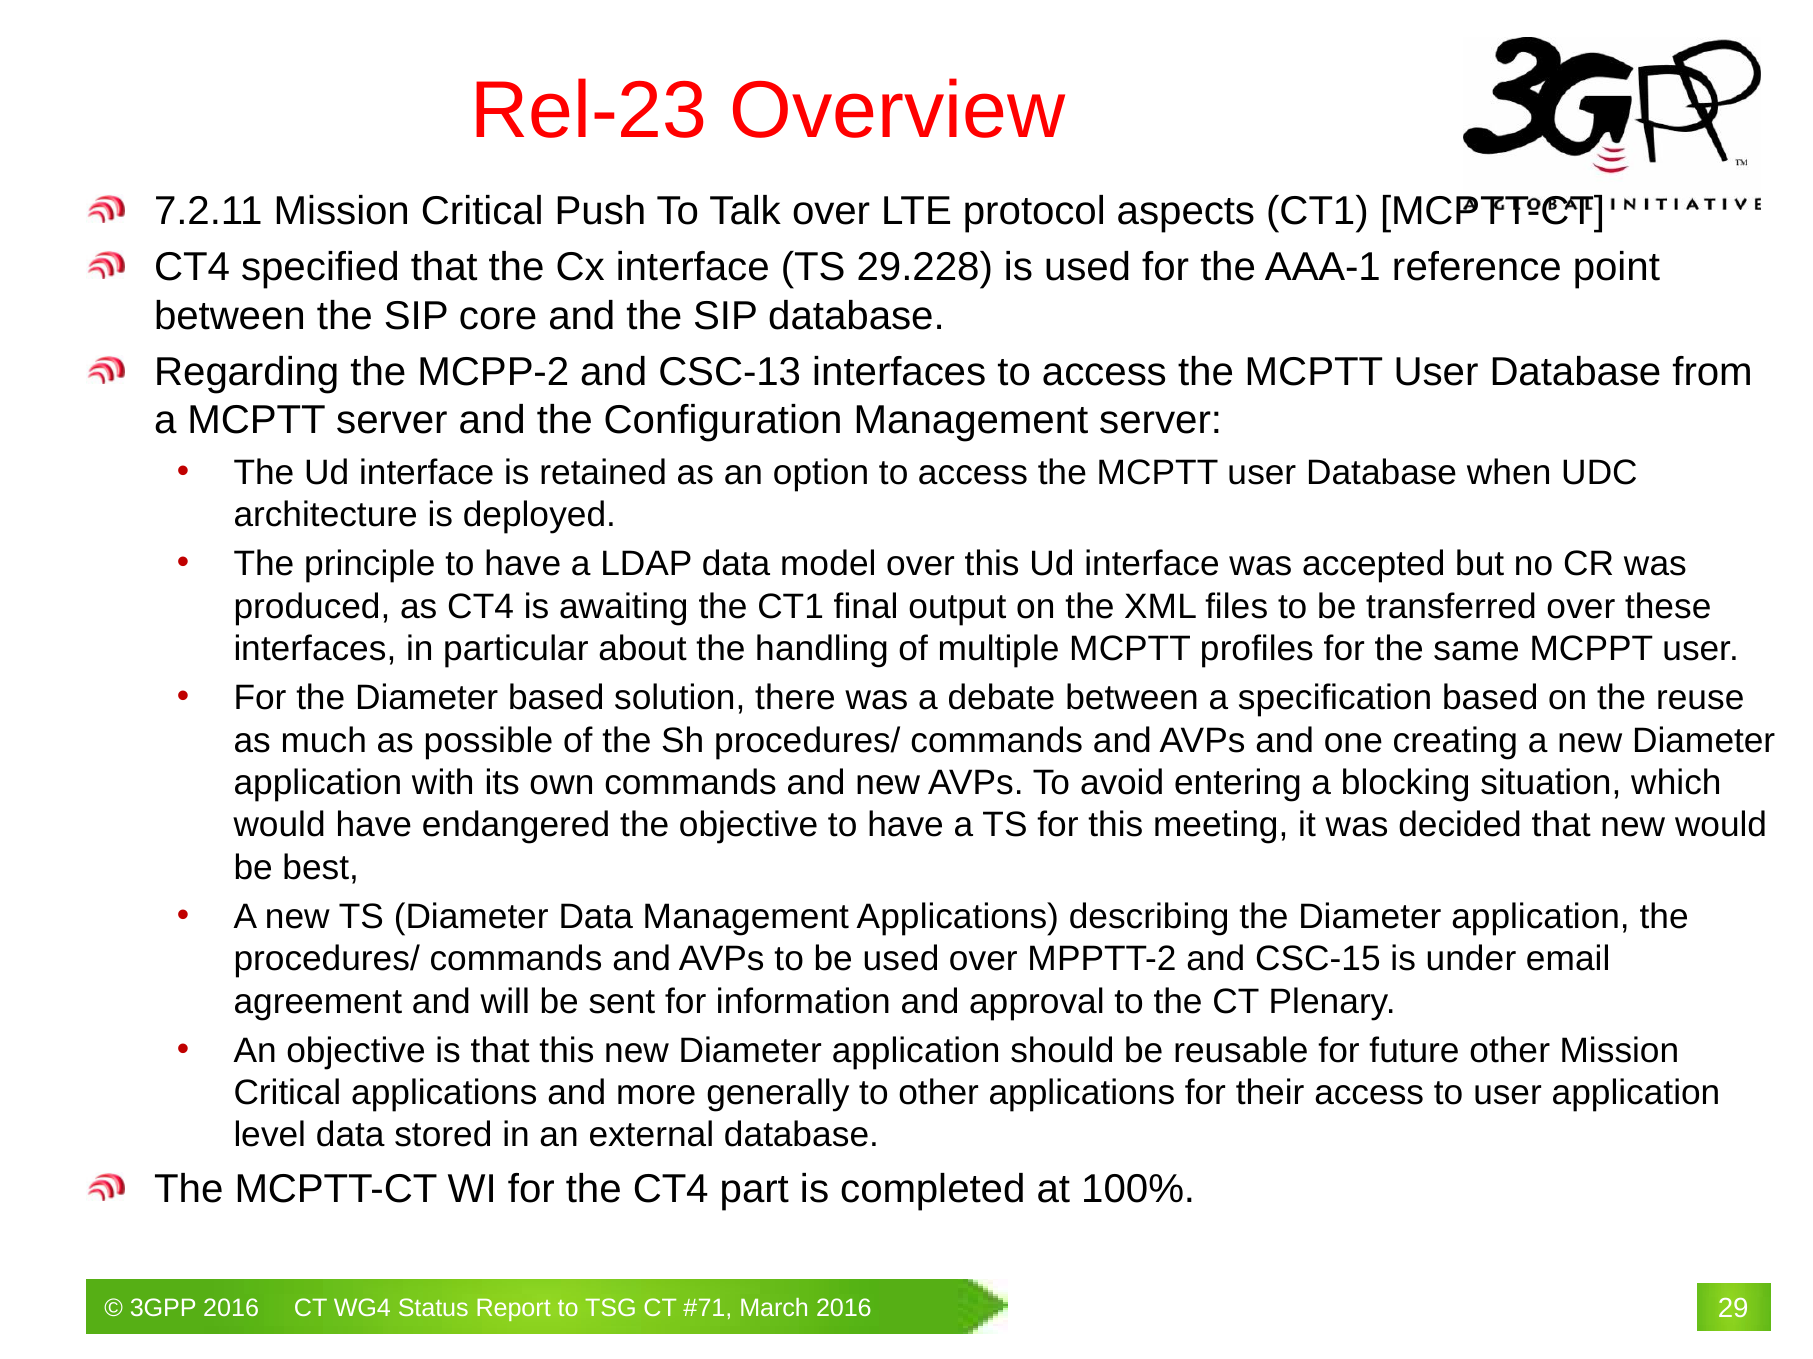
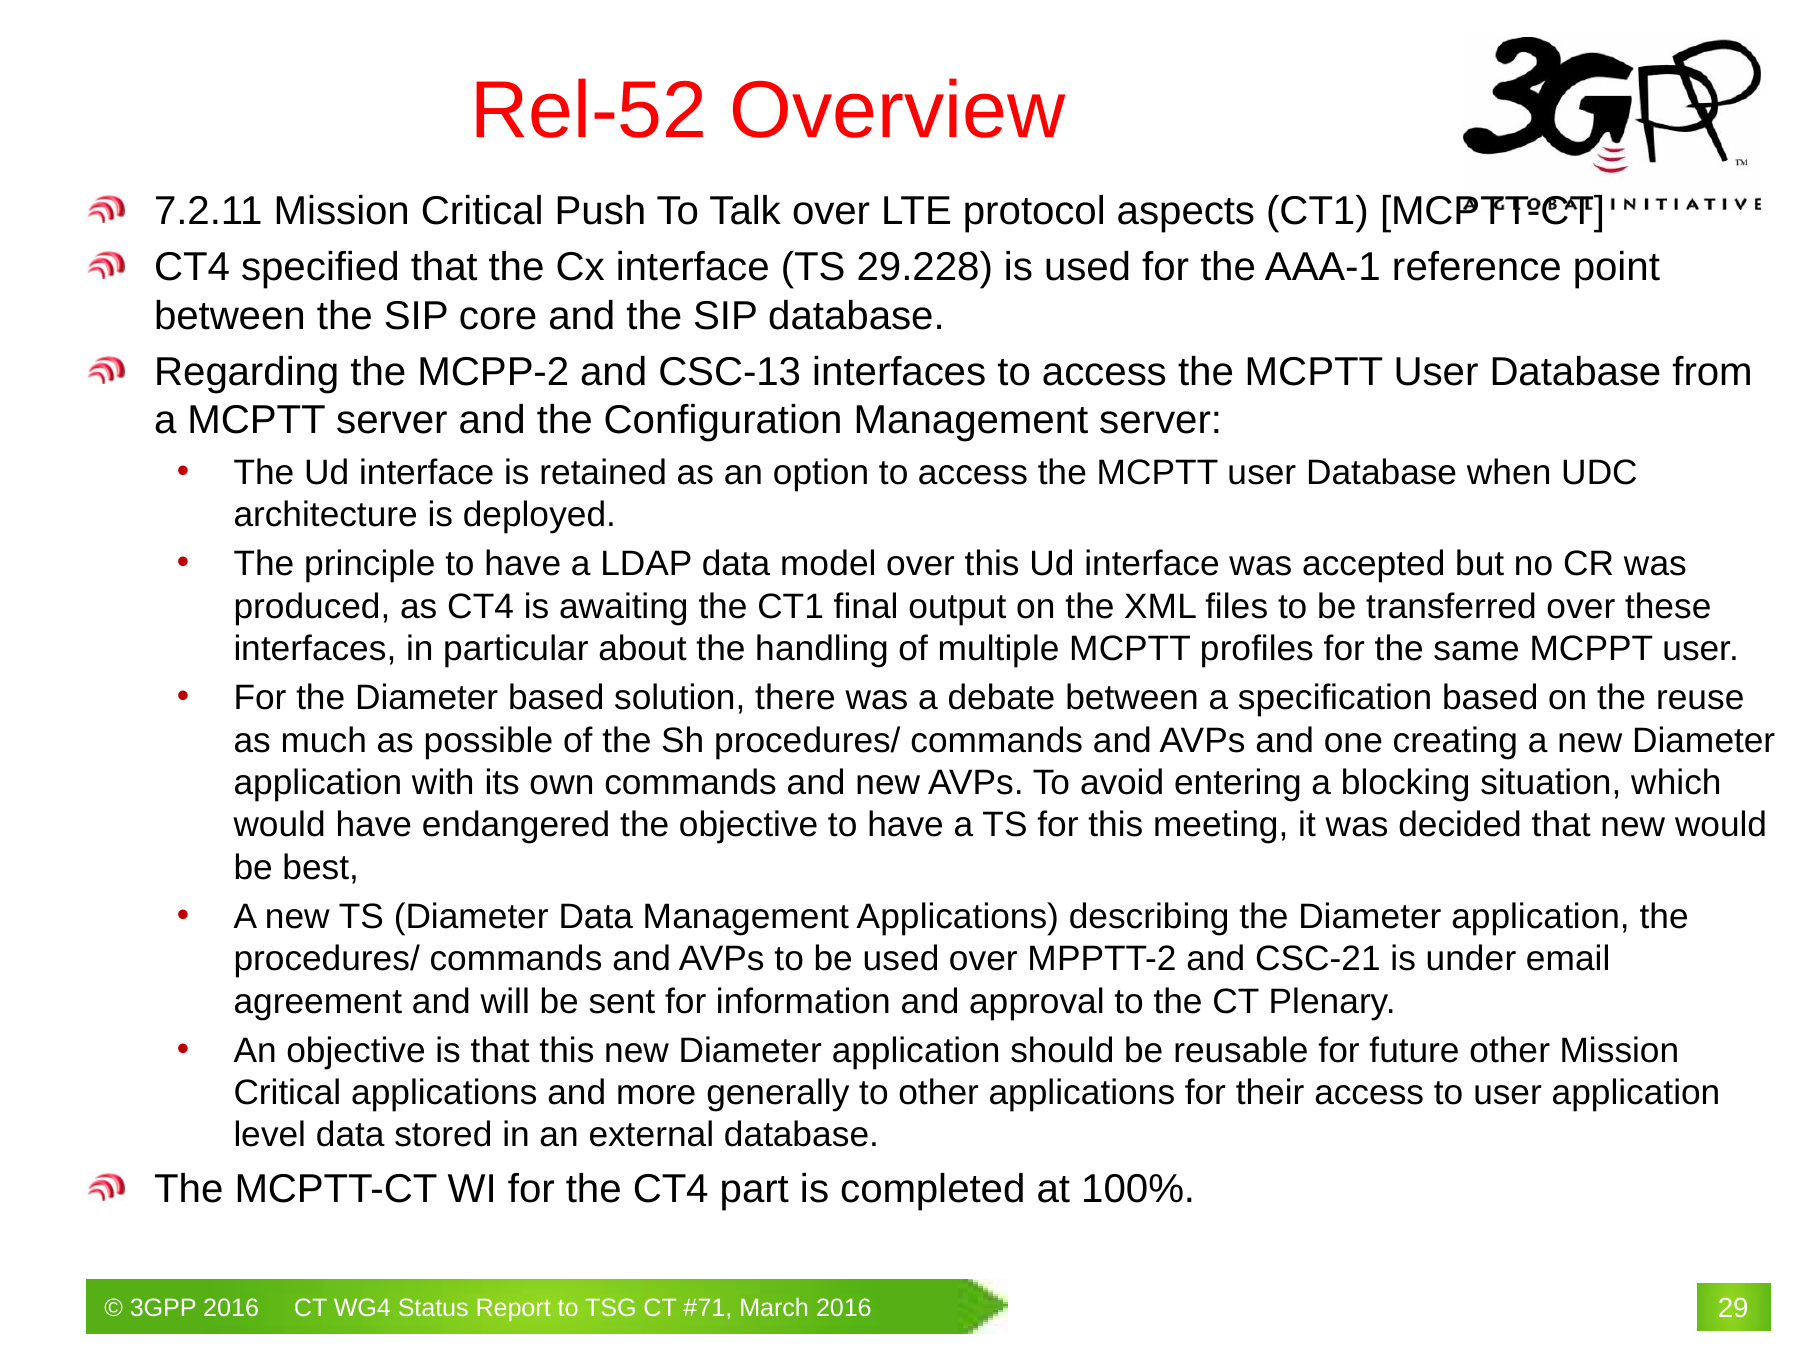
Rel-23: Rel-23 -> Rel-52 (589, 111)
CSC-15: CSC-15 -> CSC-21 (1318, 960)
